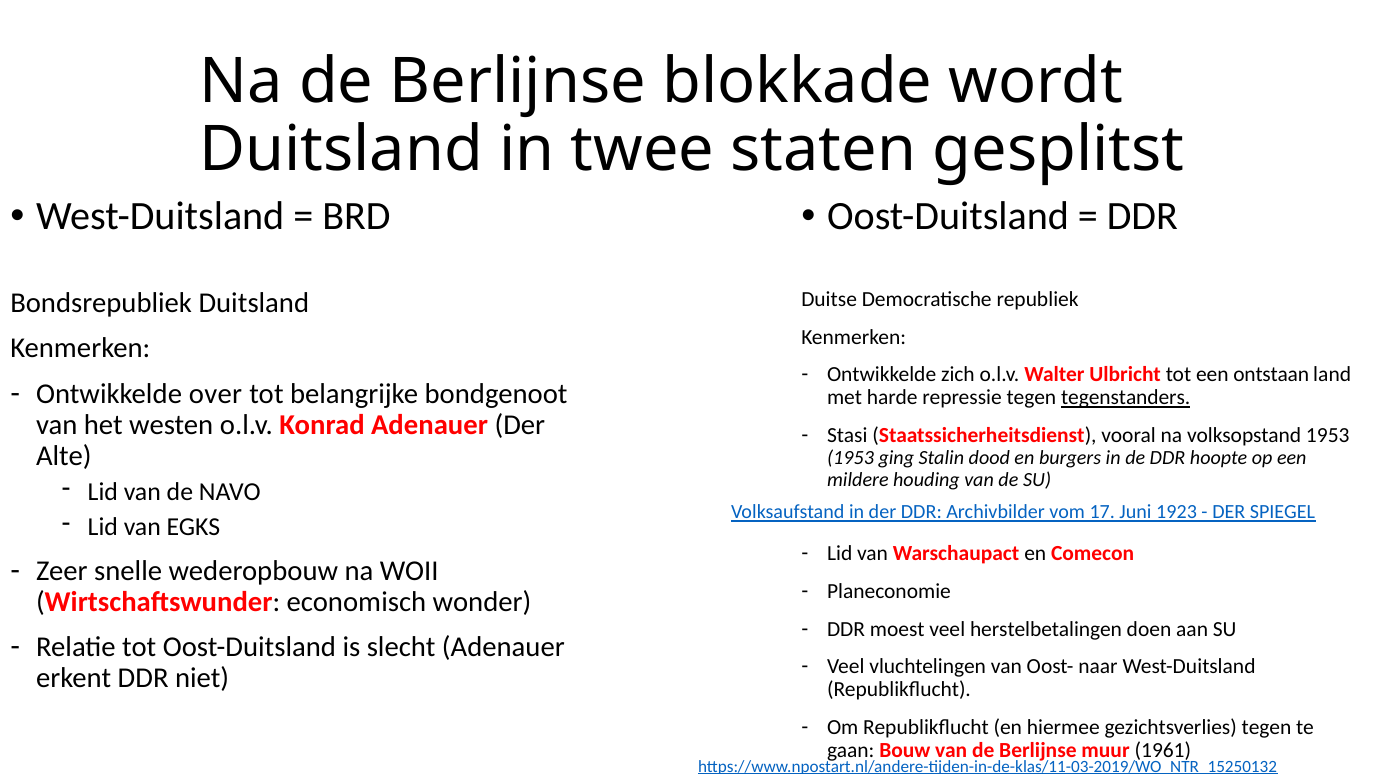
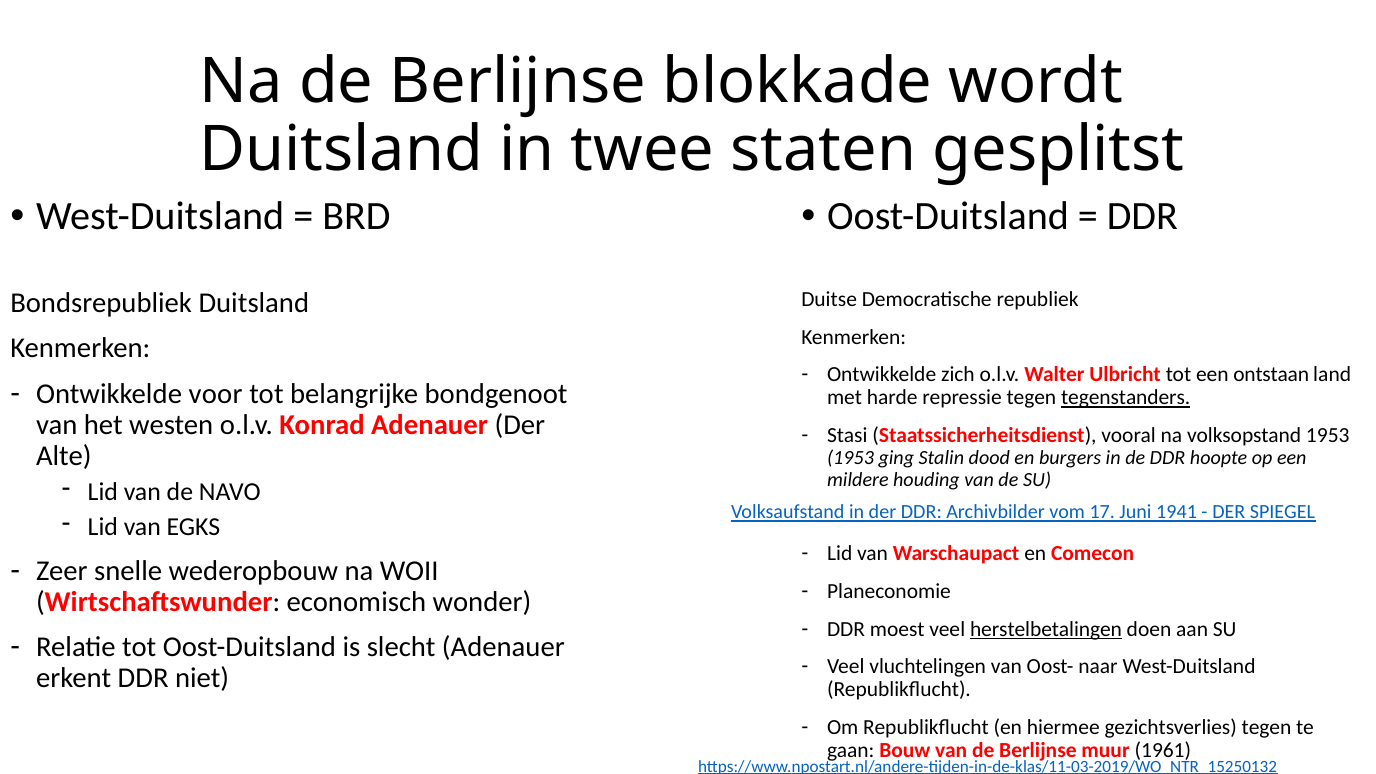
over: over -> voor (216, 394)
1923: 1923 -> 1941 (1177, 512)
herstelbetalingen underline: none -> present (1046, 629)
